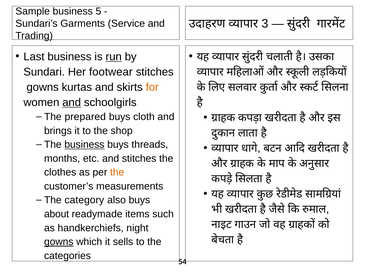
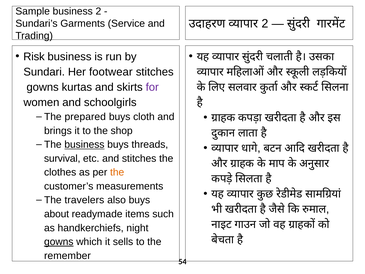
business 5: 5 -> 2 (98, 11)
3: 3 -> 2 (265, 24)
Last: Last -> Risk (34, 57)
run underline: present -> none (114, 57)
for colour: orange -> purple (152, 87)
and underline: present -> none (72, 102)
months: months -> survival (62, 158)
category: category -> travelers (84, 200)
categories: categories -> remember (67, 255)
